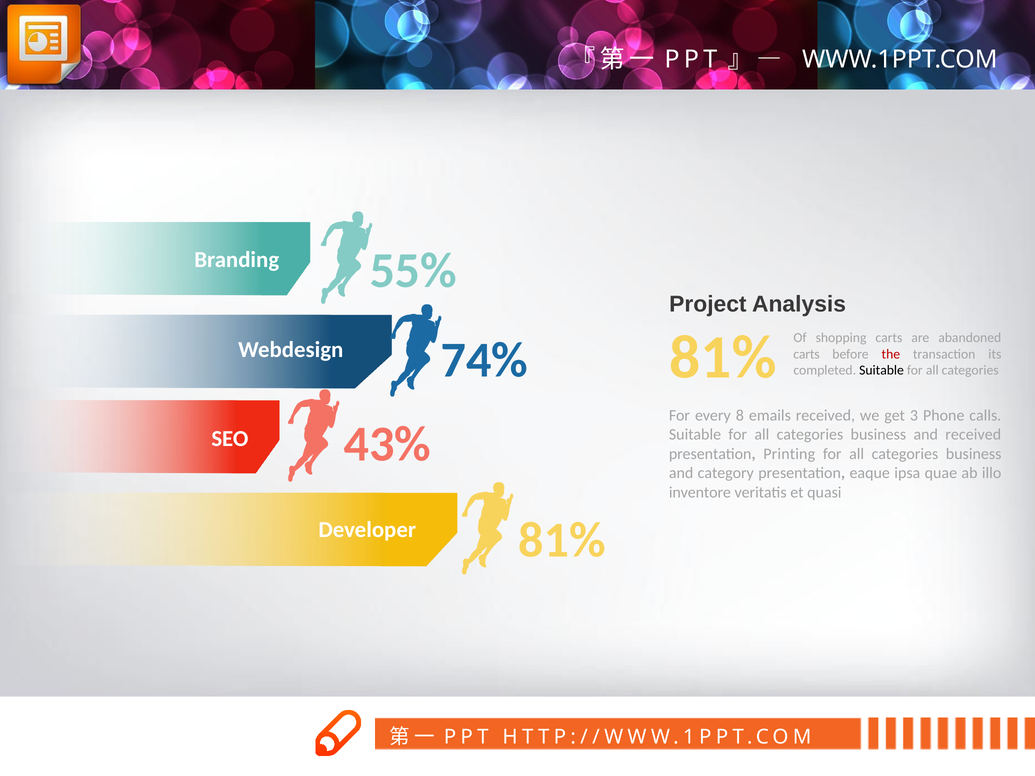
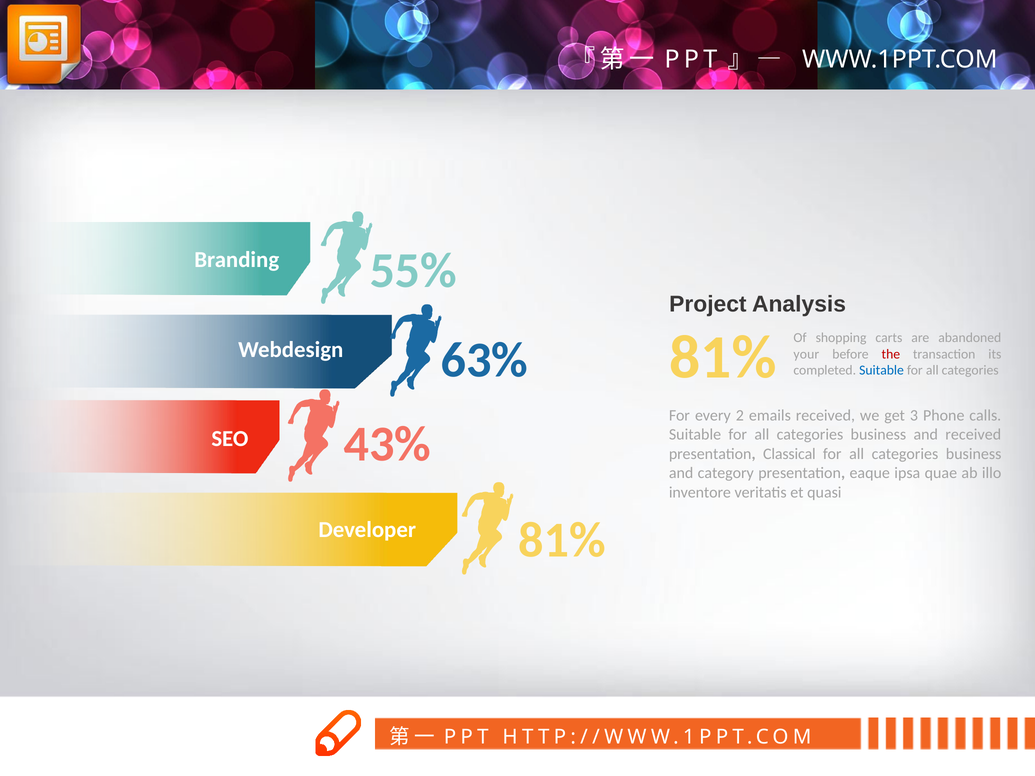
74%: 74% -> 63% (484, 360)
carts: carts -> your (806, 354)
Suitable colour: black -> blue (882, 371)
8: 8 -> 2 (740, 416)
Printing: Printing -> Classical (789, 454)
